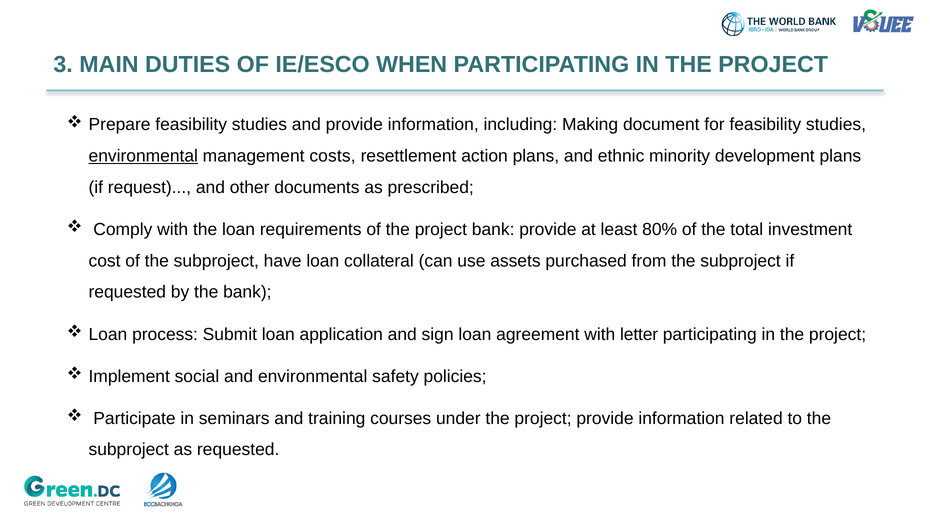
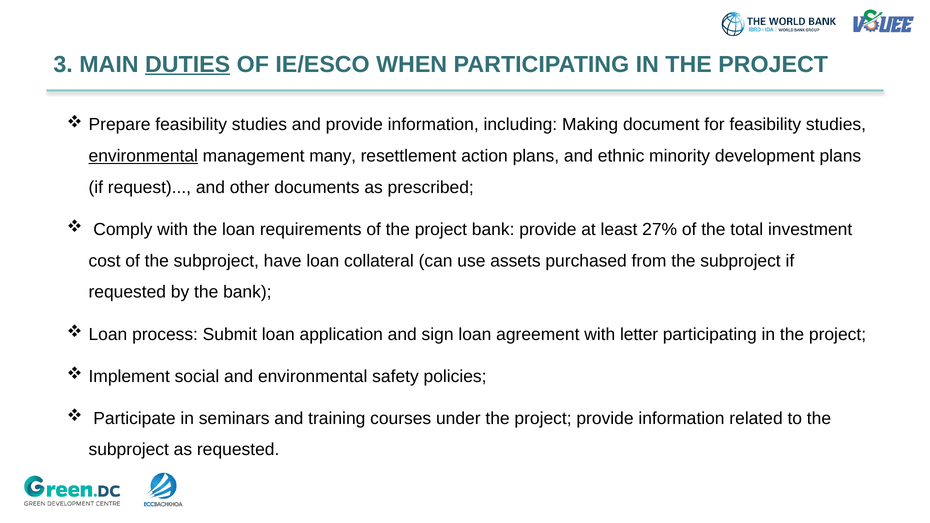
DUTIES underline: none -> present (188, 64)
costs: costs -> many (333, 156)
80%: 80% -> 27% (660, 230)
